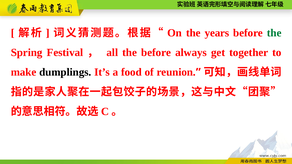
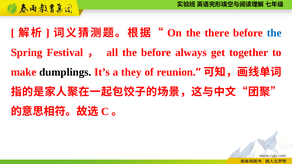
years: years -> there (217, 33)
the colour: green -> blue (274, 33)
food: food -> they (131, 72)
